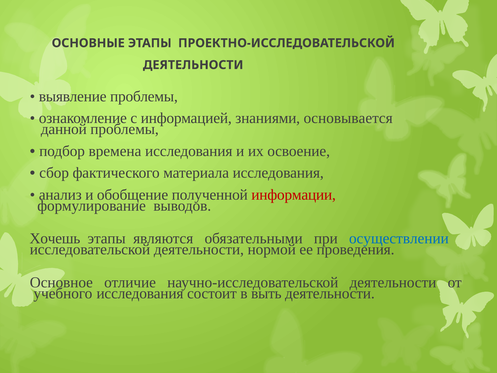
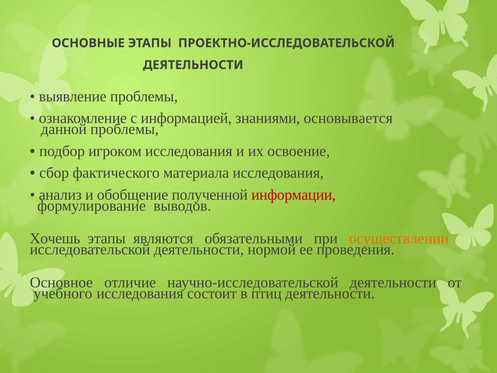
времена: времена -> игроком (115, 151)
осуществлении colour: blue -> orange (399, 238)
выть: выть -> птиц (266, 293)
